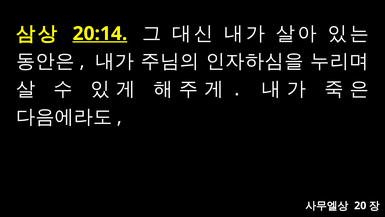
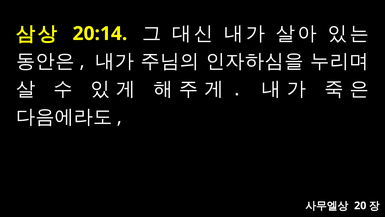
20:14 underline: present -> none (100, 34)
